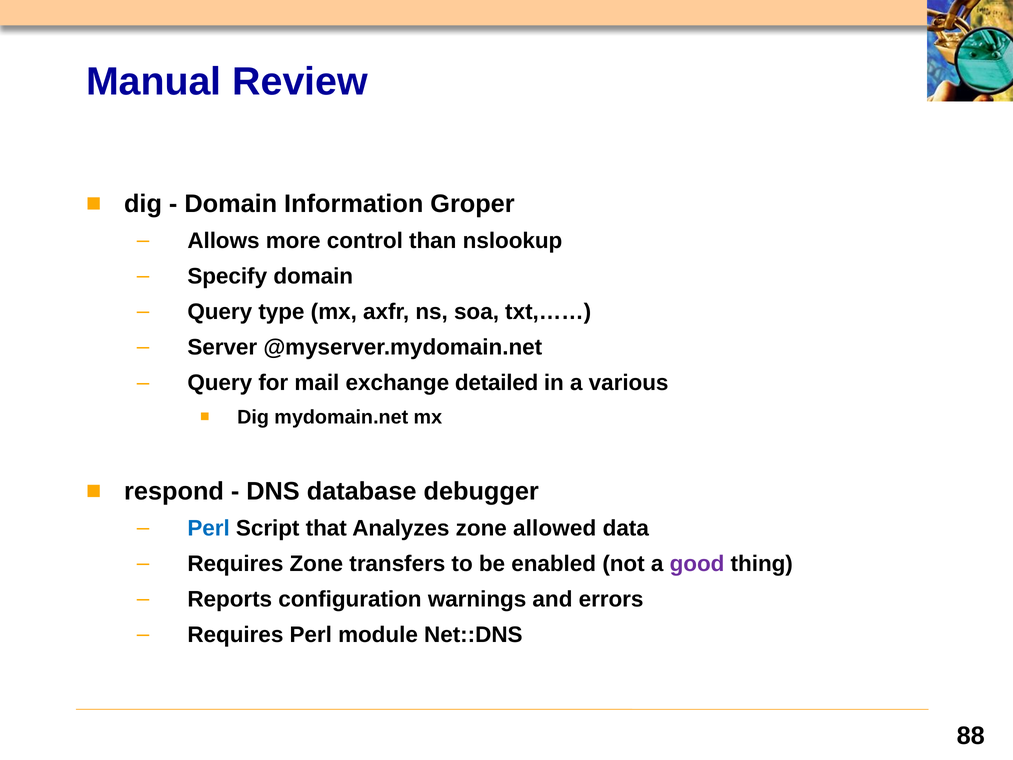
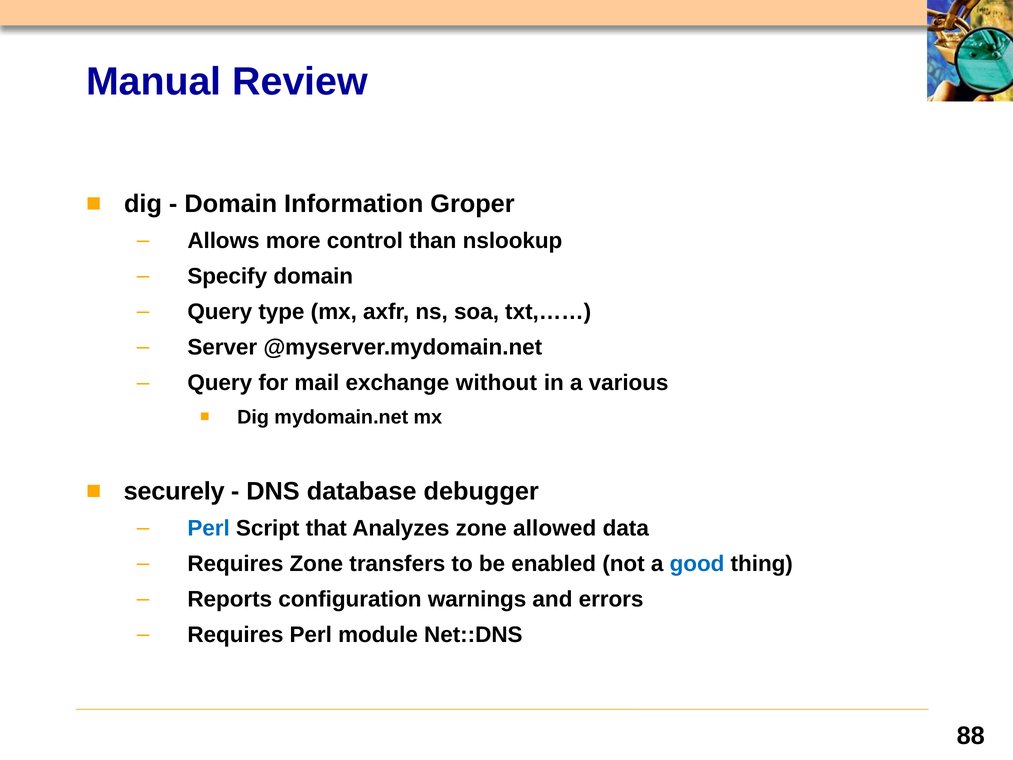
detailed: detailed -> without (496, 383)
respond: respond -> securely (174, 491)
good colour: purple -> blue (697, 564)
